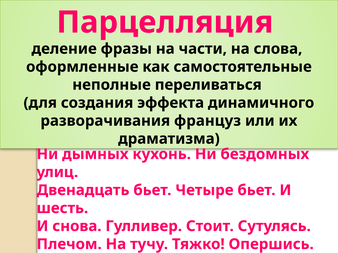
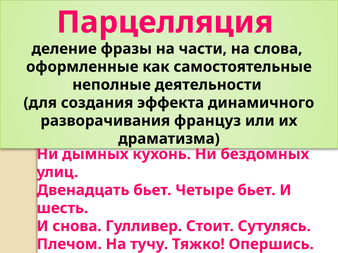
переливаться: переливаться -> деятельности (208, 85)
